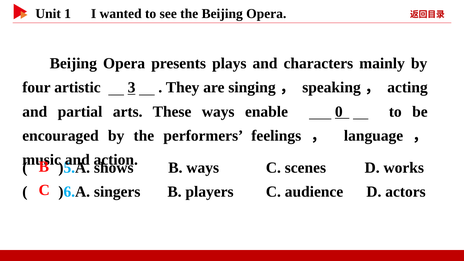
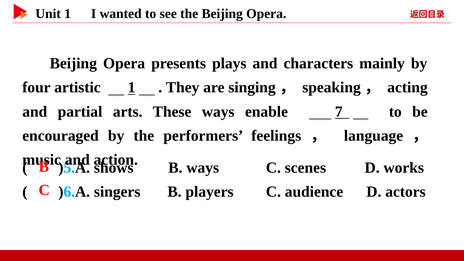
artistic 3: 3 -> 1 (132, 87)
0: 0 -> 7 (339, 112)
